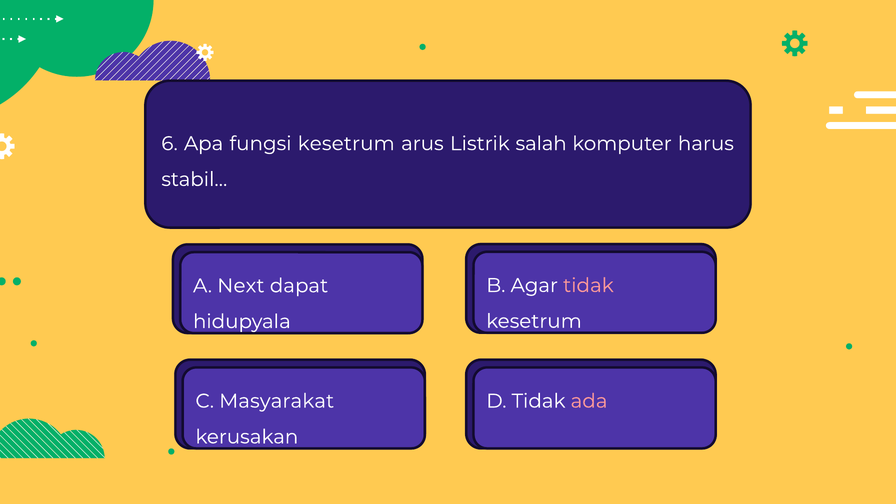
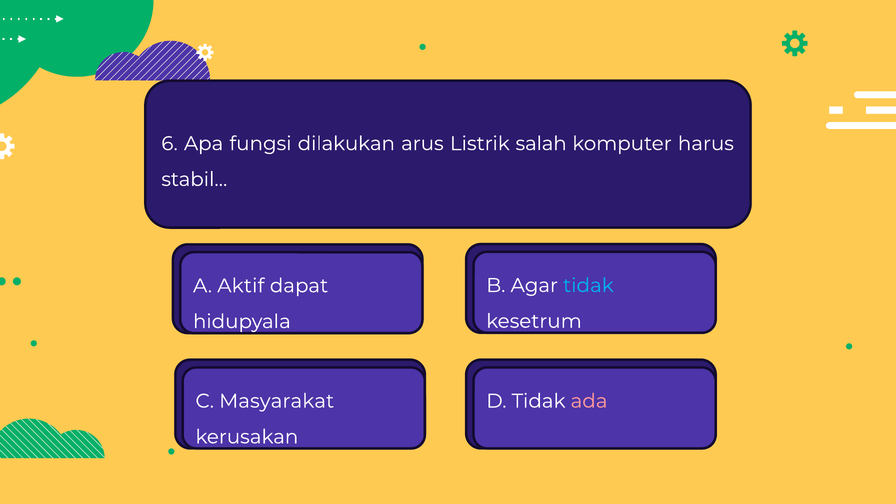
fungsi kesetrum: kesetrum -> dilakukan (346, 144)
tidak colour: pink -> light blue (588, 285)
Next: Next -> Aktif (241, 286)
